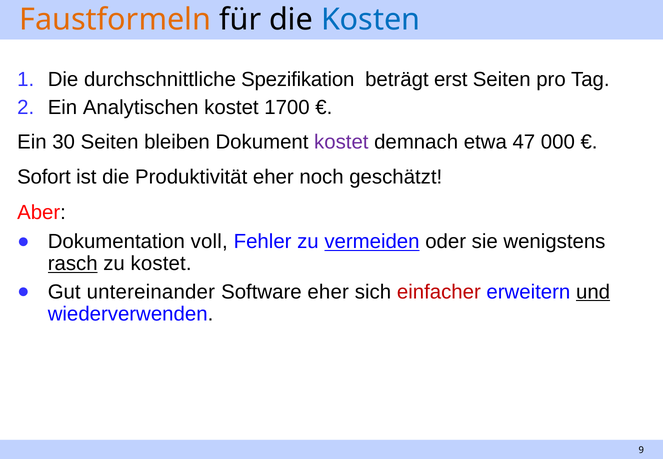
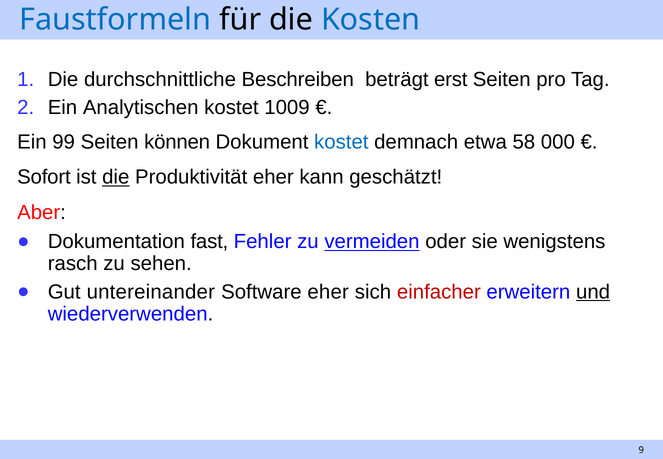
Faustformeln colour: orange -> blue (115, 19)
Spezifikation: Spezifikation -> Beschreiben (298, 80)
1700: 1700 -> 1009 (287, 108)
30: 30 -> 99 (64, 142)
bleiben: bleiben -> können (177, 142)
kostet colour: purple -> blue (341, 142)
47: 47 -> 58 (524, 142)
die underline: none -> present (116, 177)
noch: noch -> kann (322, 177)
voll: voll -> fast (209, 242)
rasch underline: present -> none (73, 264)
zu kostet: kostet -> sehen (161, 264)
